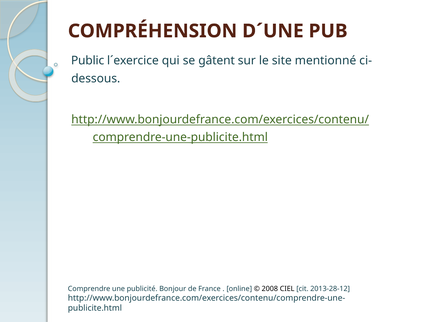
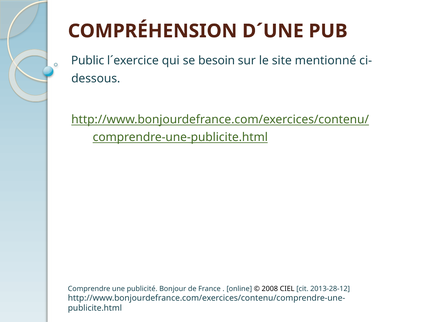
gâtent: gâtent -> besoin (217, 61)
